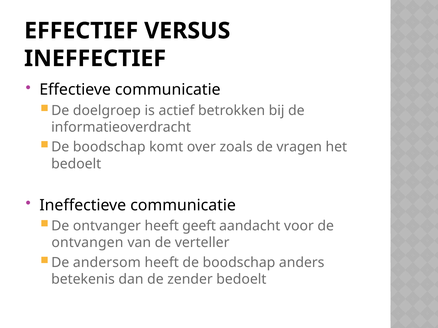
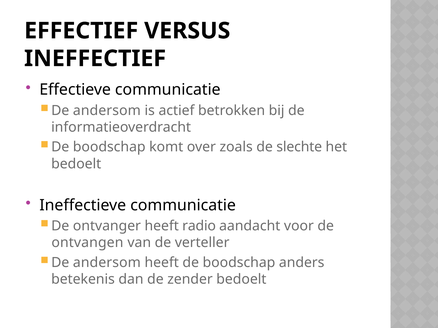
doelgroep: doelgroep -> andersom (107, 111)
vragen: vragen -> slechte (299, 147)
geeft: geeft -> radio (199, 226)
